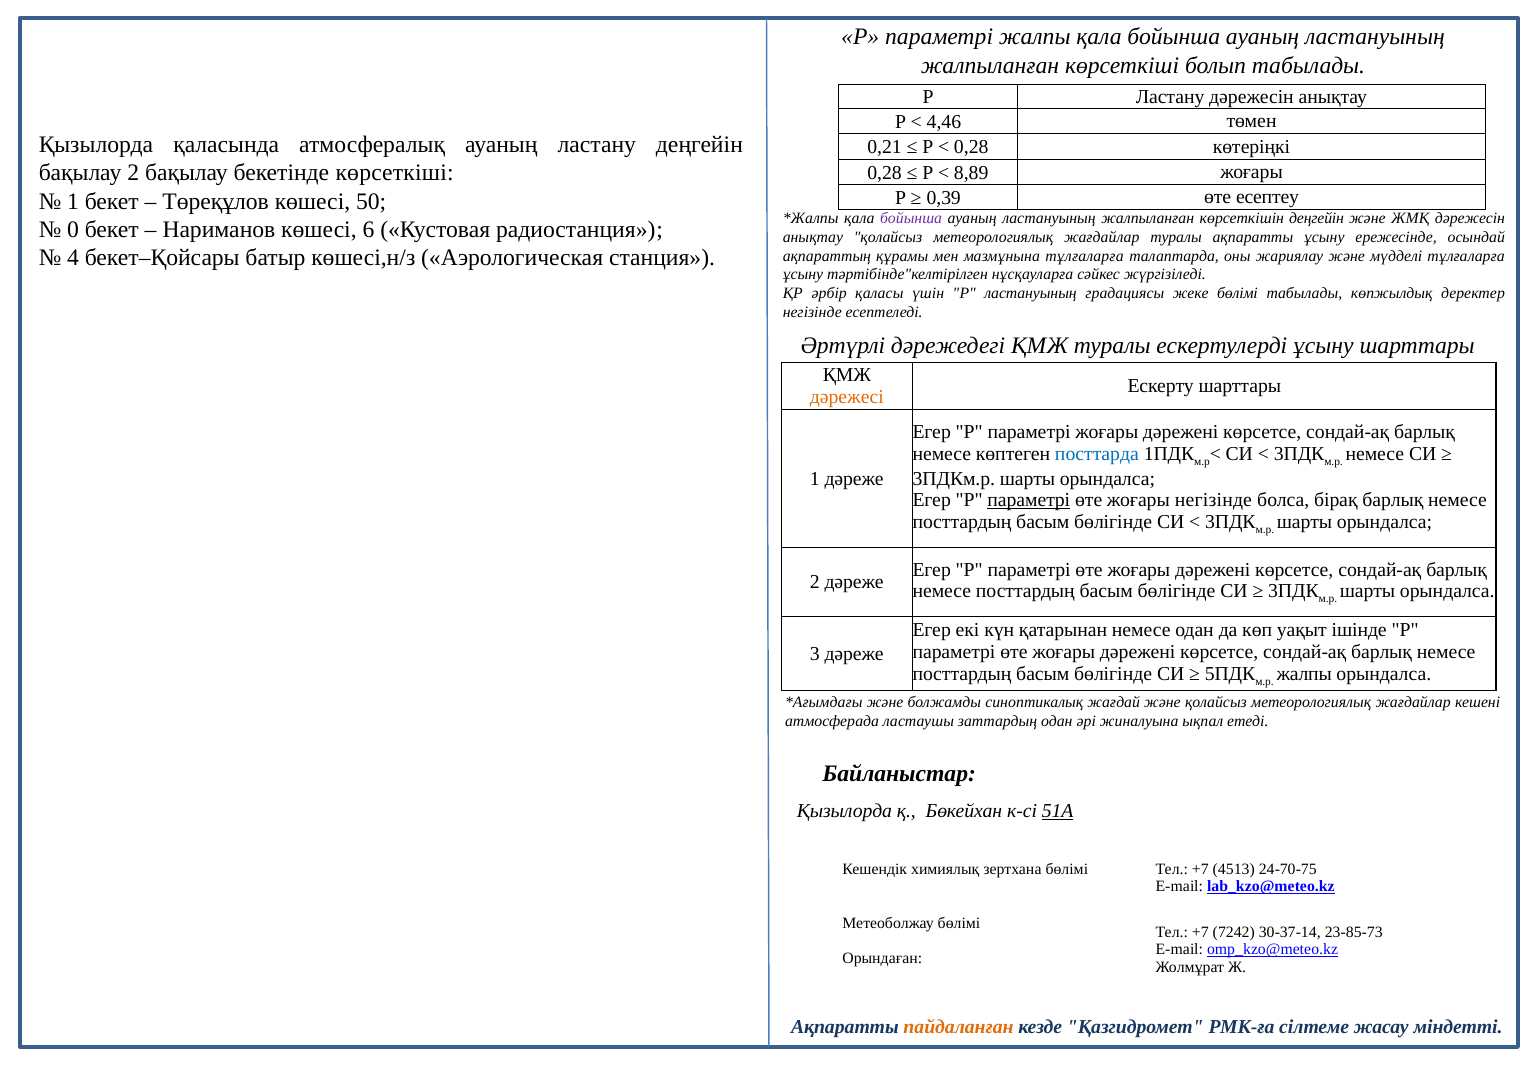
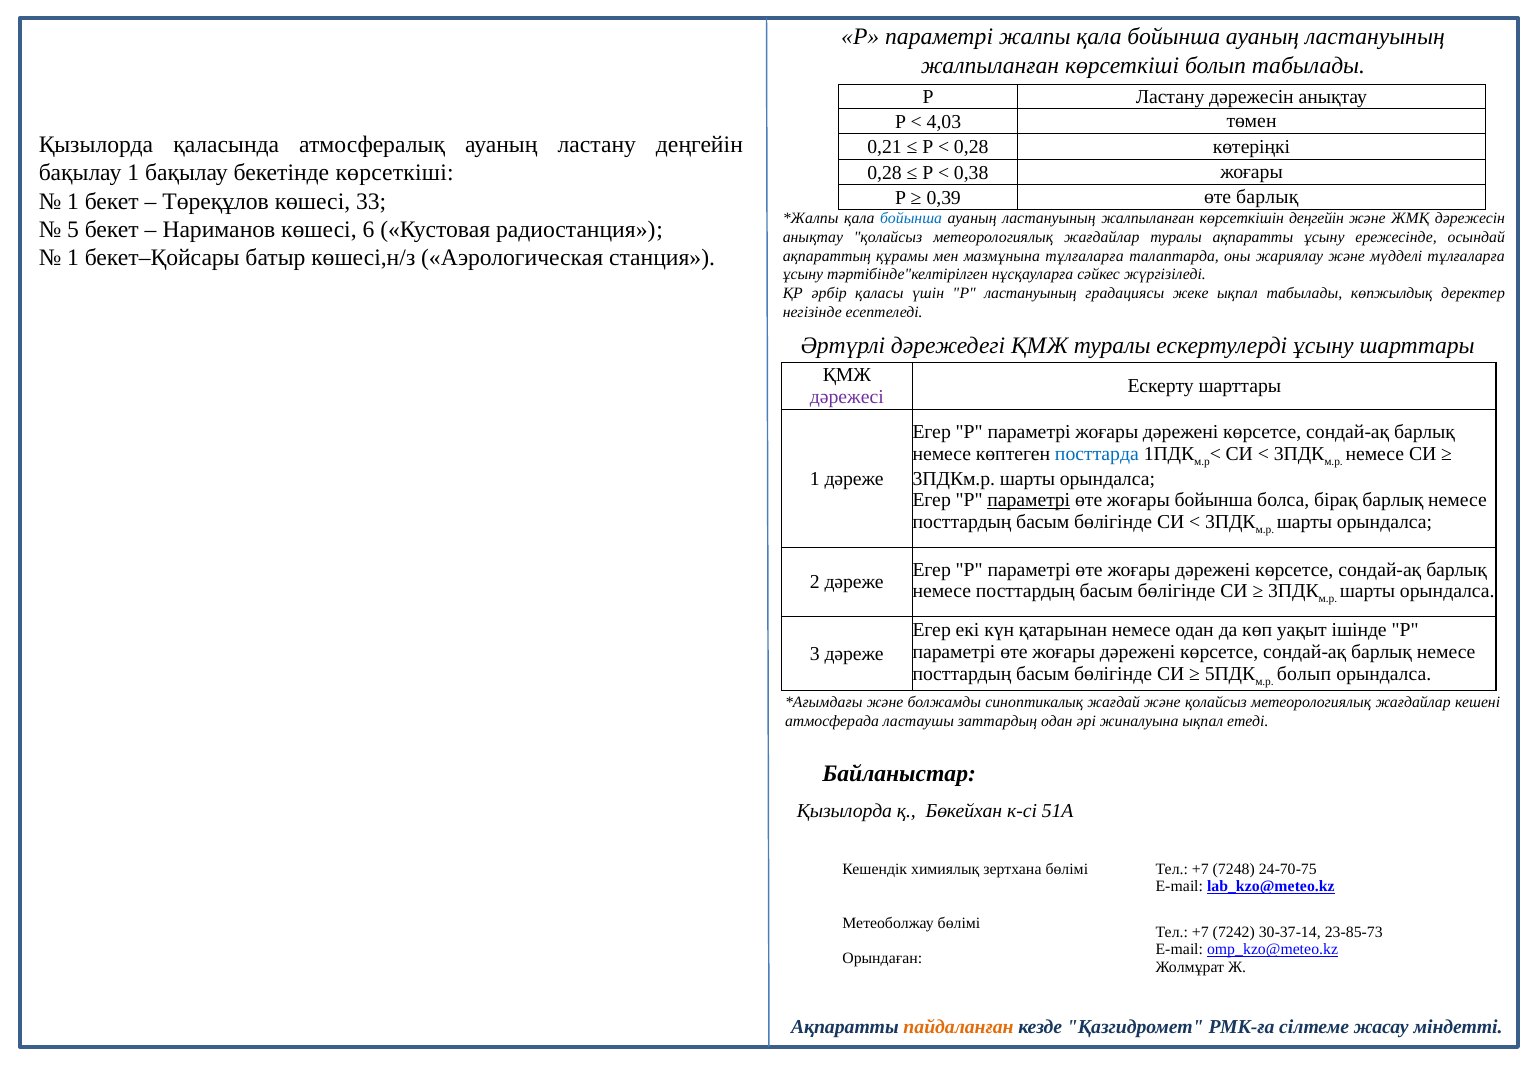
4,46: 4,46 -> 4,03 (944, 122)
бақылау 2: 2 -> 1 (133, 173)
8,89: 8,89 -> 0,38 (971, 173)
өте есептеу: есептеу -> барлық (1267, 197)
50: 50 -> 33 (371, 201)
бойынша colour: purple -> blue (911, 218)
0: 0 -> 5 (73, 230)
4: 4 -> 1 (73, 258)
жеке бөлімі: бөлімі -> ықпал (1237, 294)
дәрежесі colour: orange -> purple (847, 397)
жоғары негізінде: негізінде -> бойынша (1214, 500)
жалпы: жалпы -> болып (1304, 674)
51А underline: present -> none (1058, 811)
4513: 4513 -> 7248 (1234, 869)
